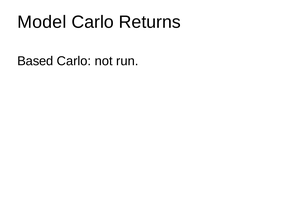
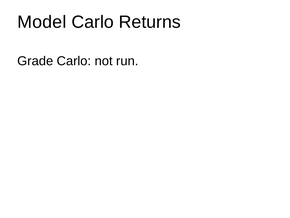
Based: Based -> Grade (35, 61)
